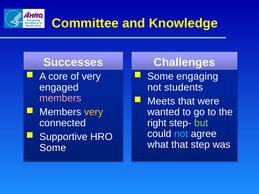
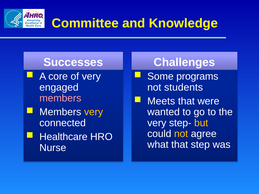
engaging: engaging -> programs (197, 77)
right: right -> very (157, 123)
but colour: light green -> yellow (201, 123)
not colour: light blue -> yellow (181, 134)
Supportive: Supportive -> Healthcare (63, 137)
Some: Some -> Nurse (53, 148)
